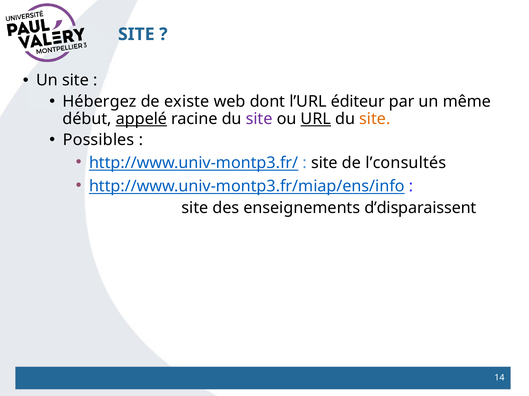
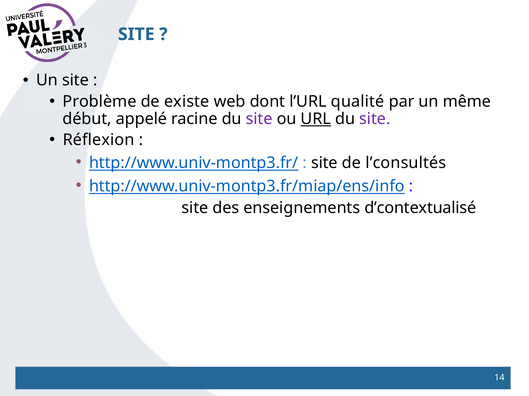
Hébergez: Hébergez -> Problème (100, 102)
éditeur: éditeur -> qualité (358, 102)
appelé underline: present -> none (141, 119)
site colour: orange -> purple (375, 119)
Possibles: Possibles -> Réflexion (99, 140)
d’disparaissent: d’disparaissent -> d’contextualisé (420, 208)
